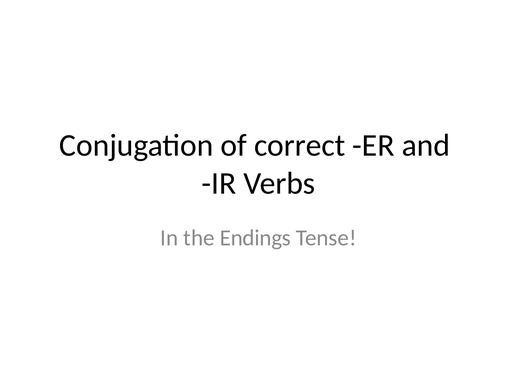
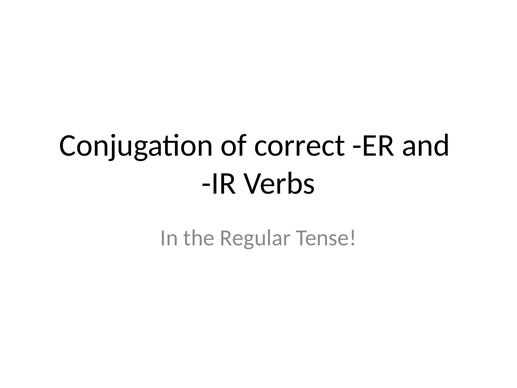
Endings: Endings -> Regular (255, 238)
